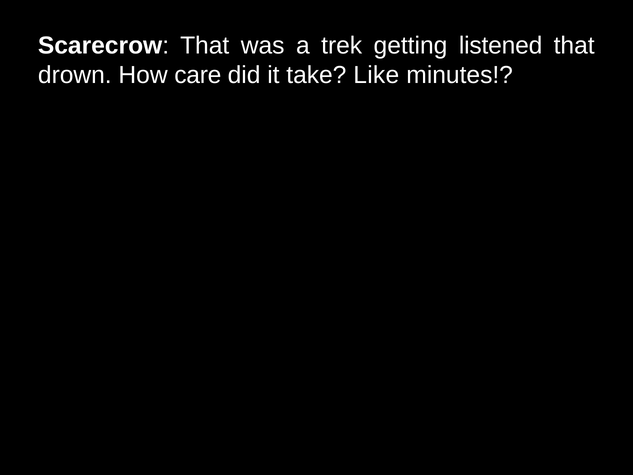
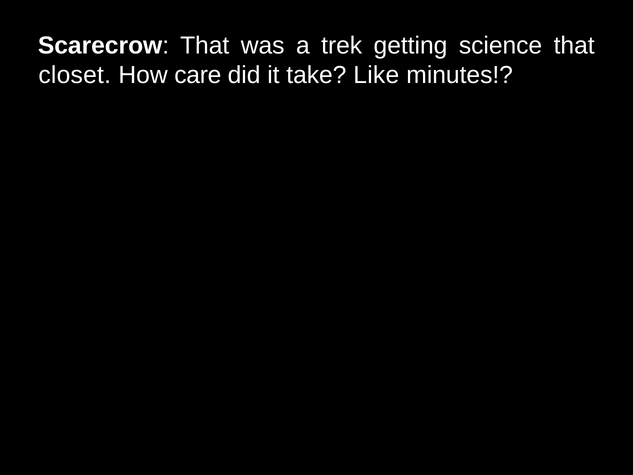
listened: listened -> science (501, 46)
drown: drown -> closet (75, 75)
